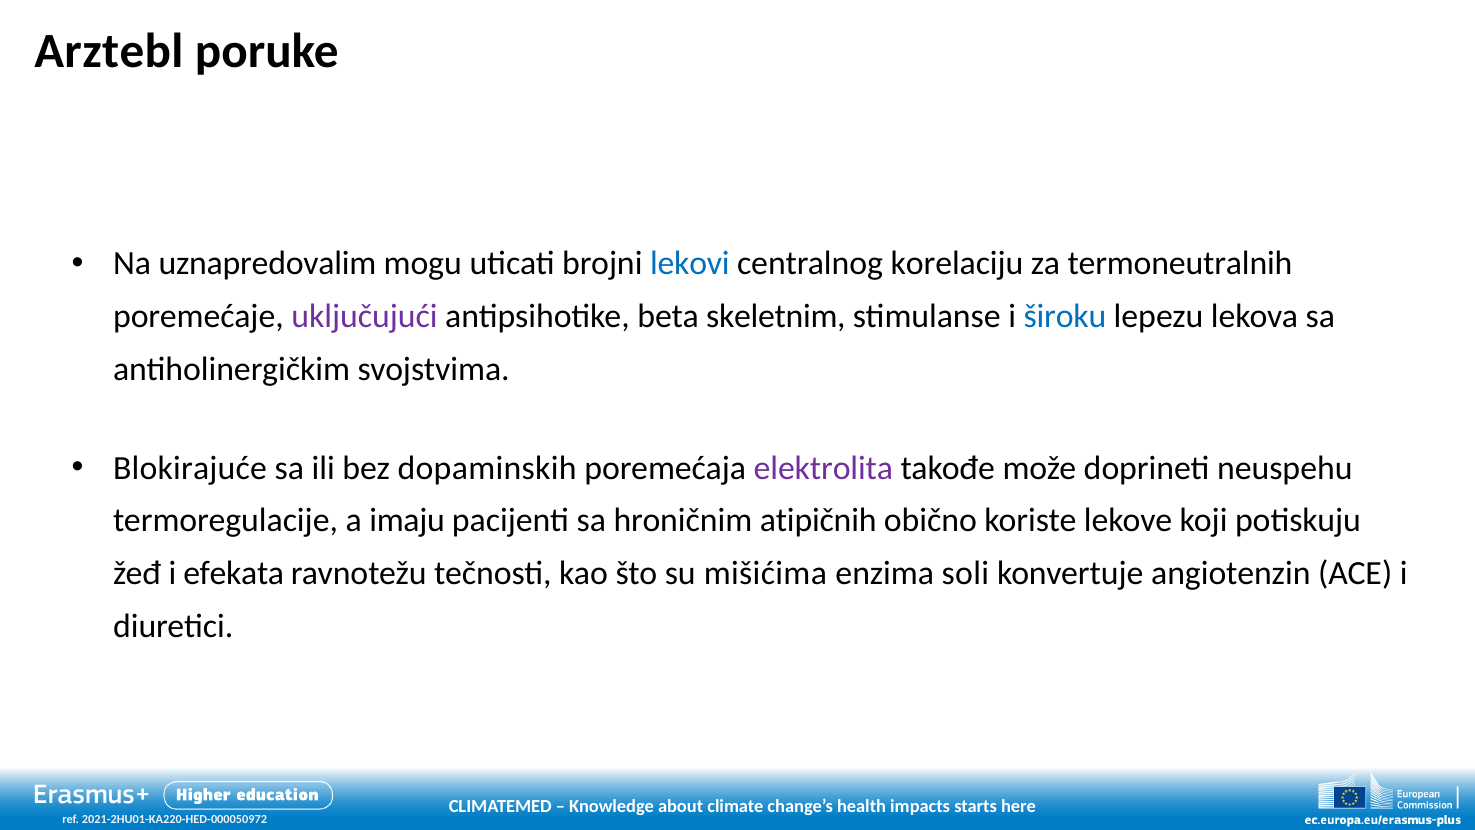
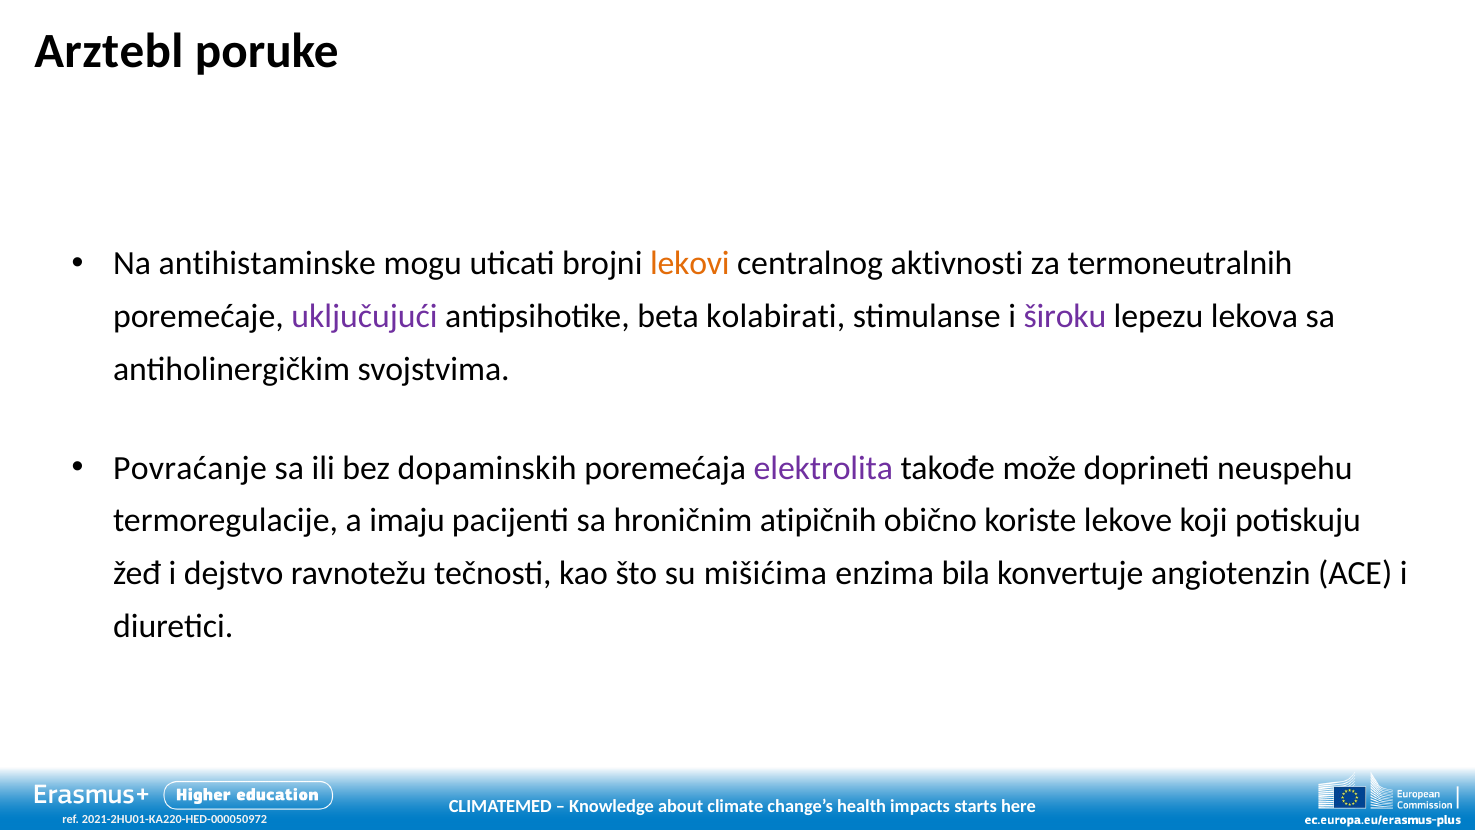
uznapredovalim: uznapredovalim -> antihistaminske (267, 264)
lekovi colour: blue -> orange (690, 264)
korelaciju: korelaciju -> aktivnosti (957, 264)
skeletnim: skeletnim -> kolabirati (776, 316)
široku colour: blue -> purple (1065, 316)
Blokirajuće: Blokirajuće -> Povraćanje (190, 468)
efekata: efekata -> dejstvo (234, 573)
soli: soli -> bila (966, 573)
